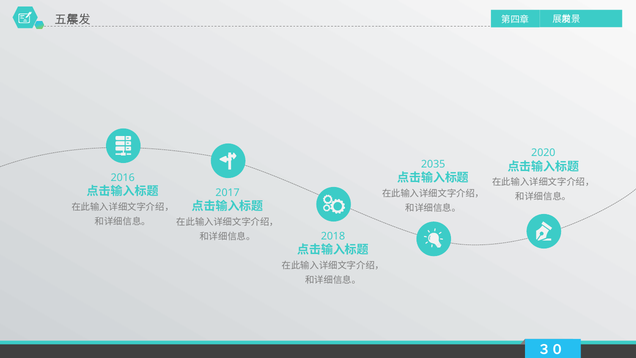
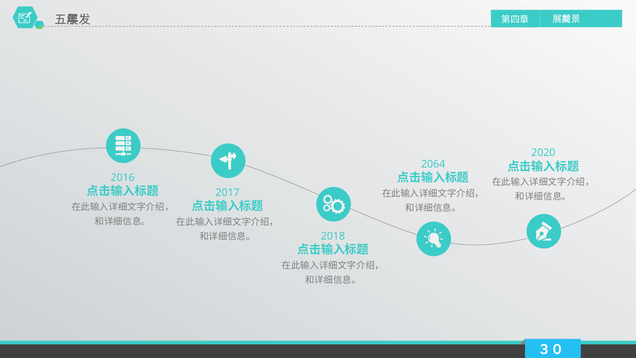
2035: 2035 -> 2064 (433, 164)
